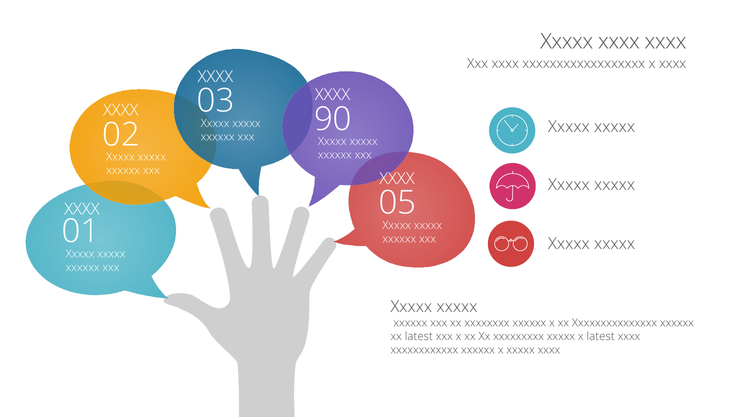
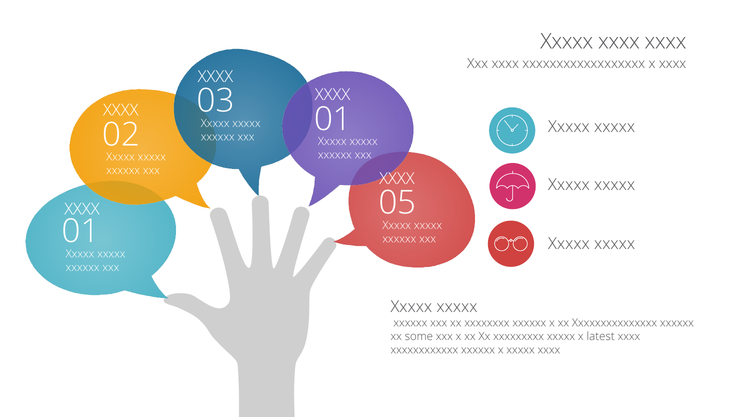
90: 90 -> 01 (333, 119)
xx latest: latest -> some (419, 337)
